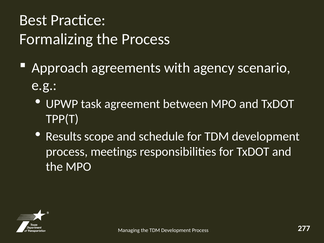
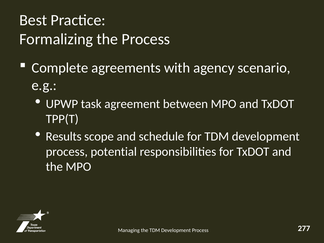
Approach: Approach -> Complete (60, 68)
meetings: meetings -> potential (114, 152)
